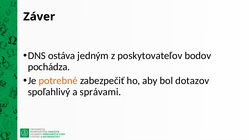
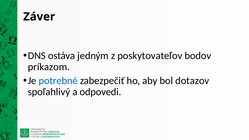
pochádza: pochádza -> príkazom (49, 67)
potrebné colour: orange -> blue (58, 81)
správami: správami -> odpovedi (100, 92)
